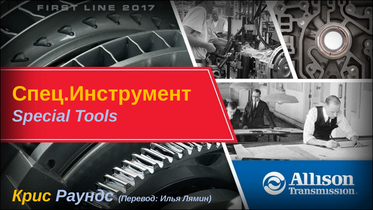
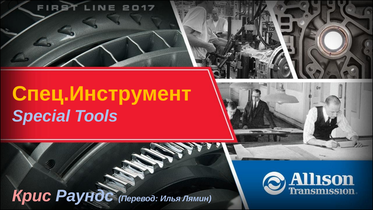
Крис colour: yellow -> pink (32, 196)
